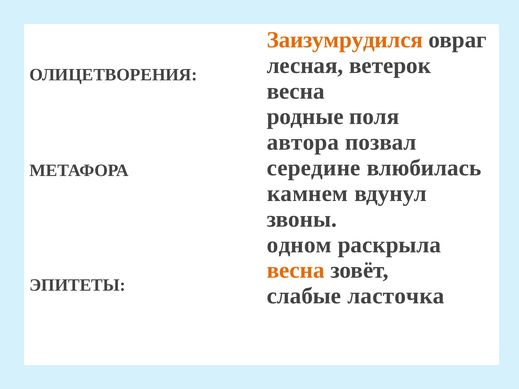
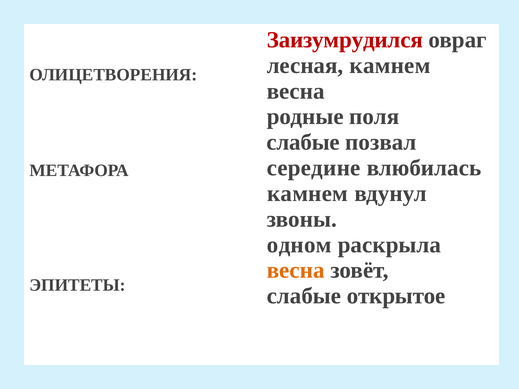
Заизумрудился colour: orange -> red (345, 40)
лесная ветерок: ветерок -> камнем (390, 66)
автора: автора -> слабые (303, 142)
ласточка: ласточка -> открытое (396, 296)
